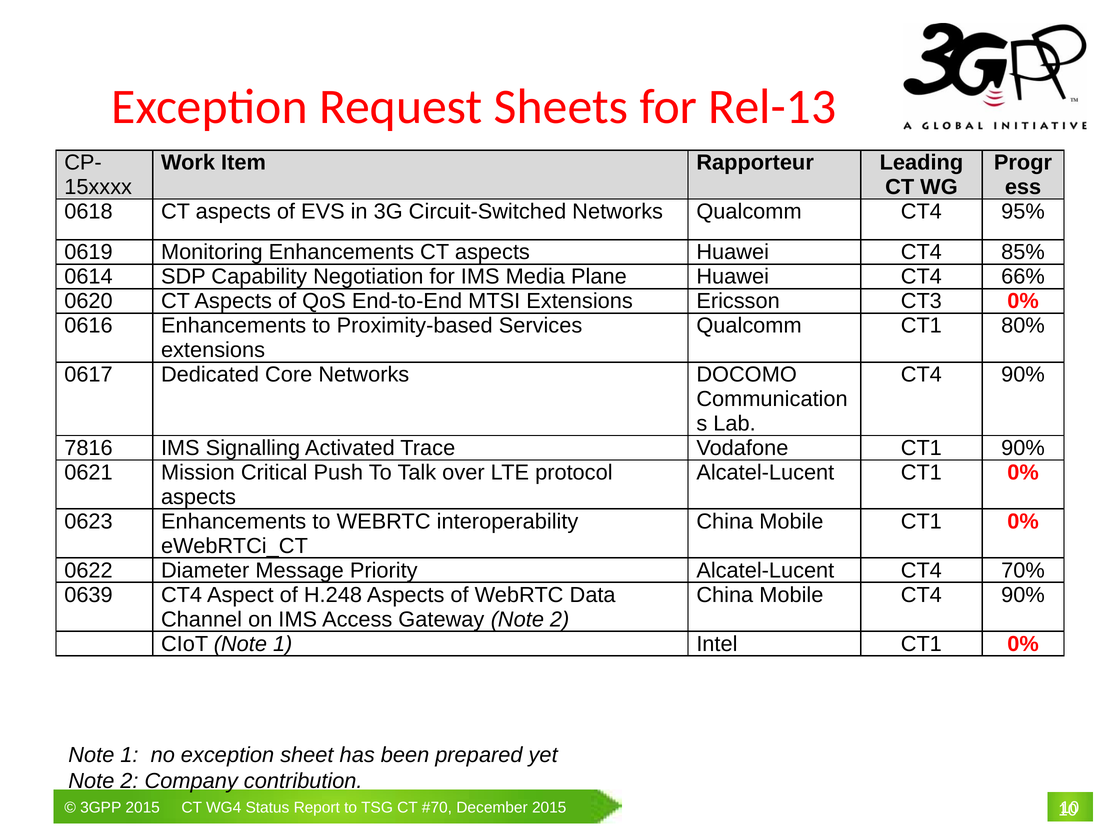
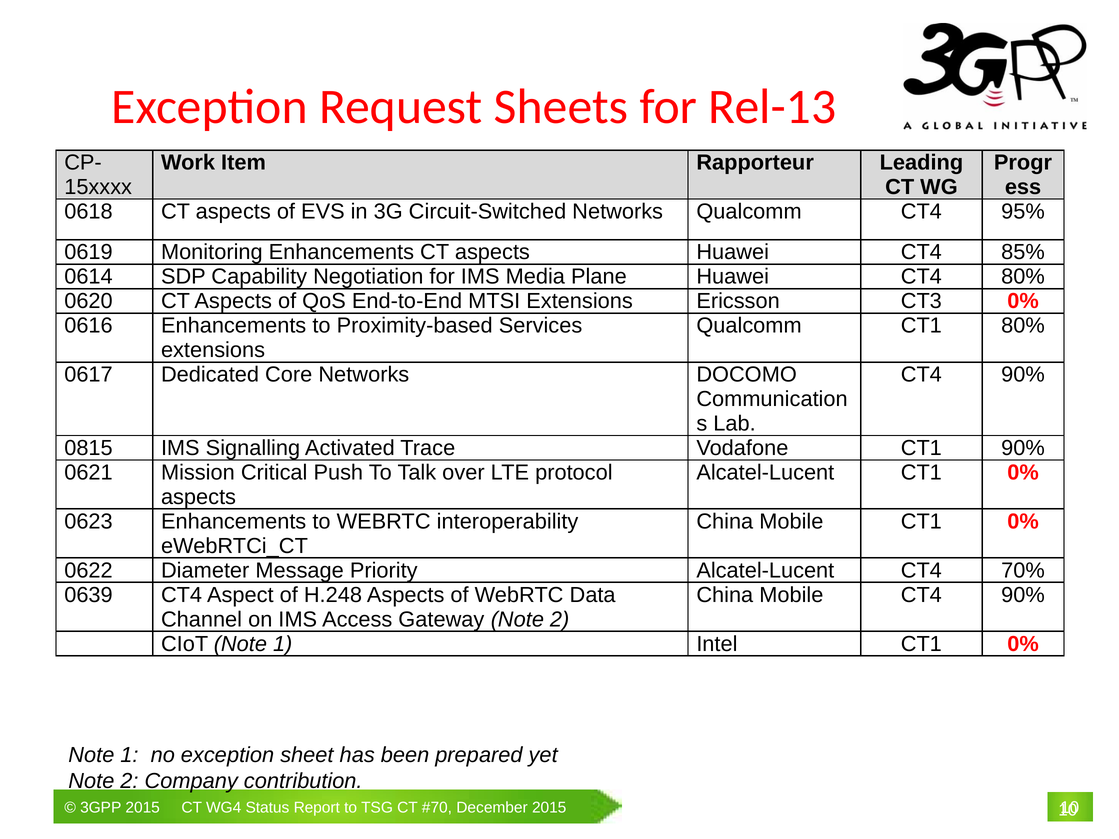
CT4 66%: 66% -> 80% (1023, 277)
7816: 7816 -> 0815 (88, 448)
